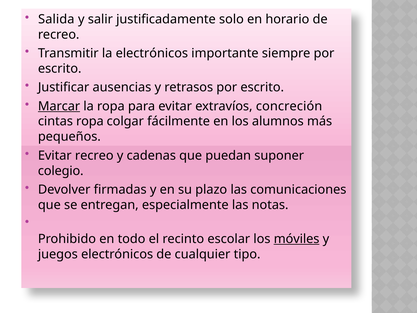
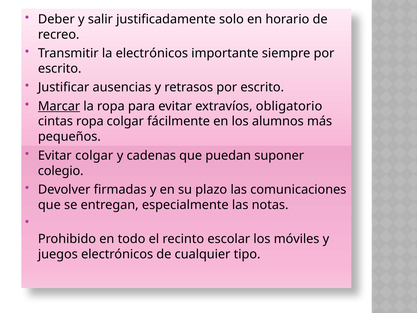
Salida: Salida -> Deber (56, 19)
concreción: concreción -> obligatorio (289, 106)
Evitar recreo: recreo -> colgar (94, 155)
móviles underline: present -> none (297, 239)
